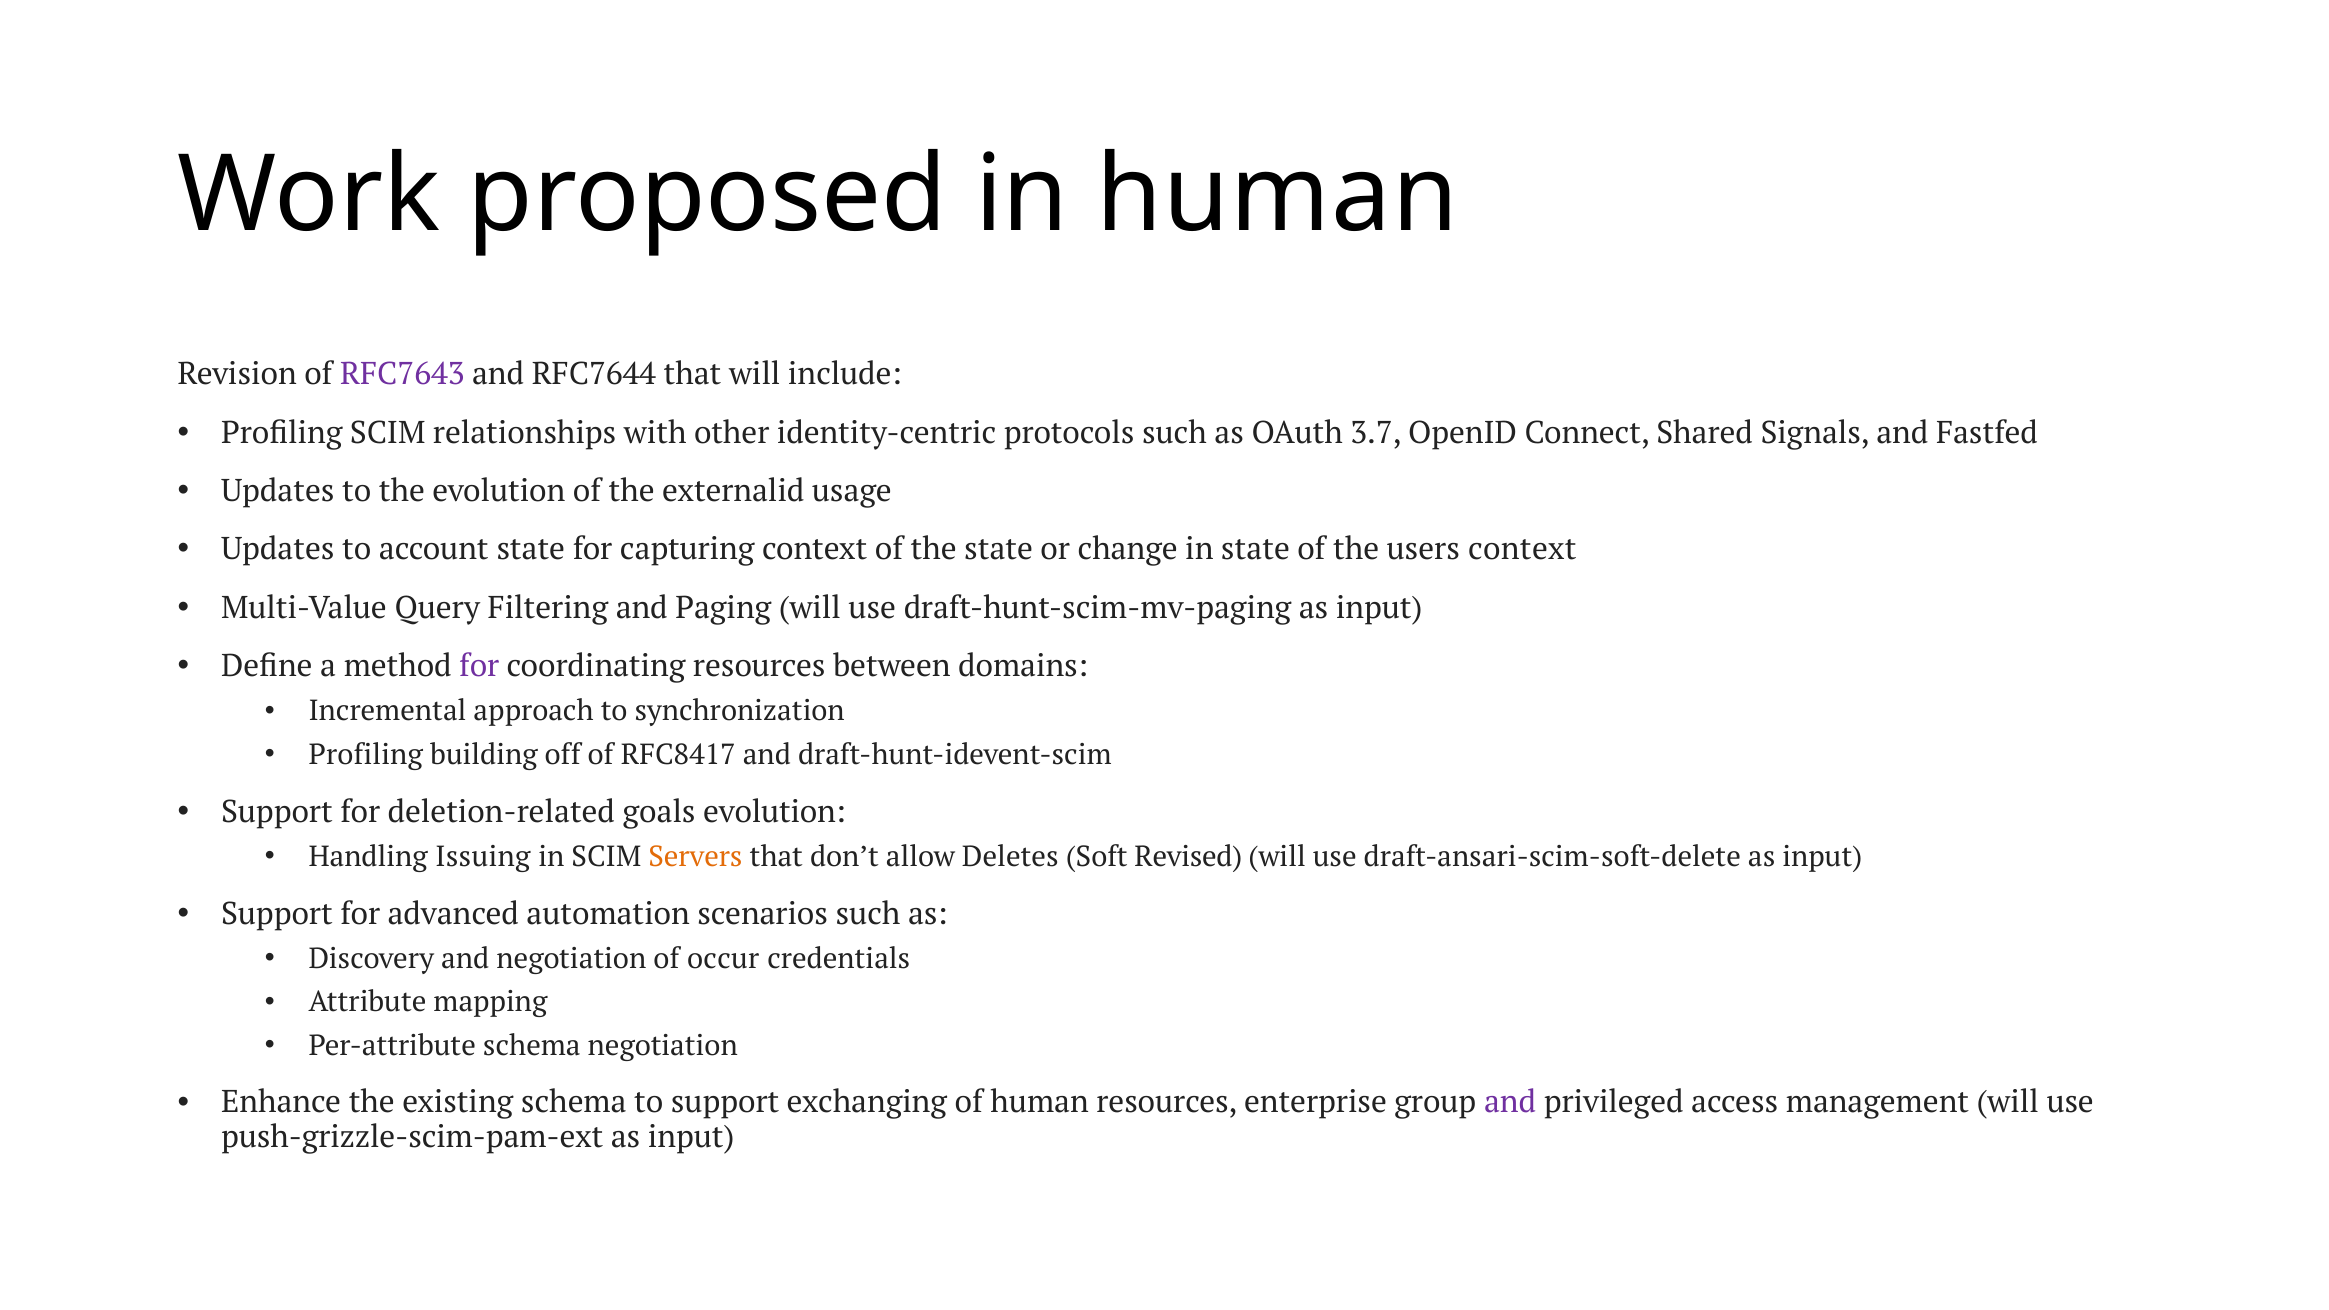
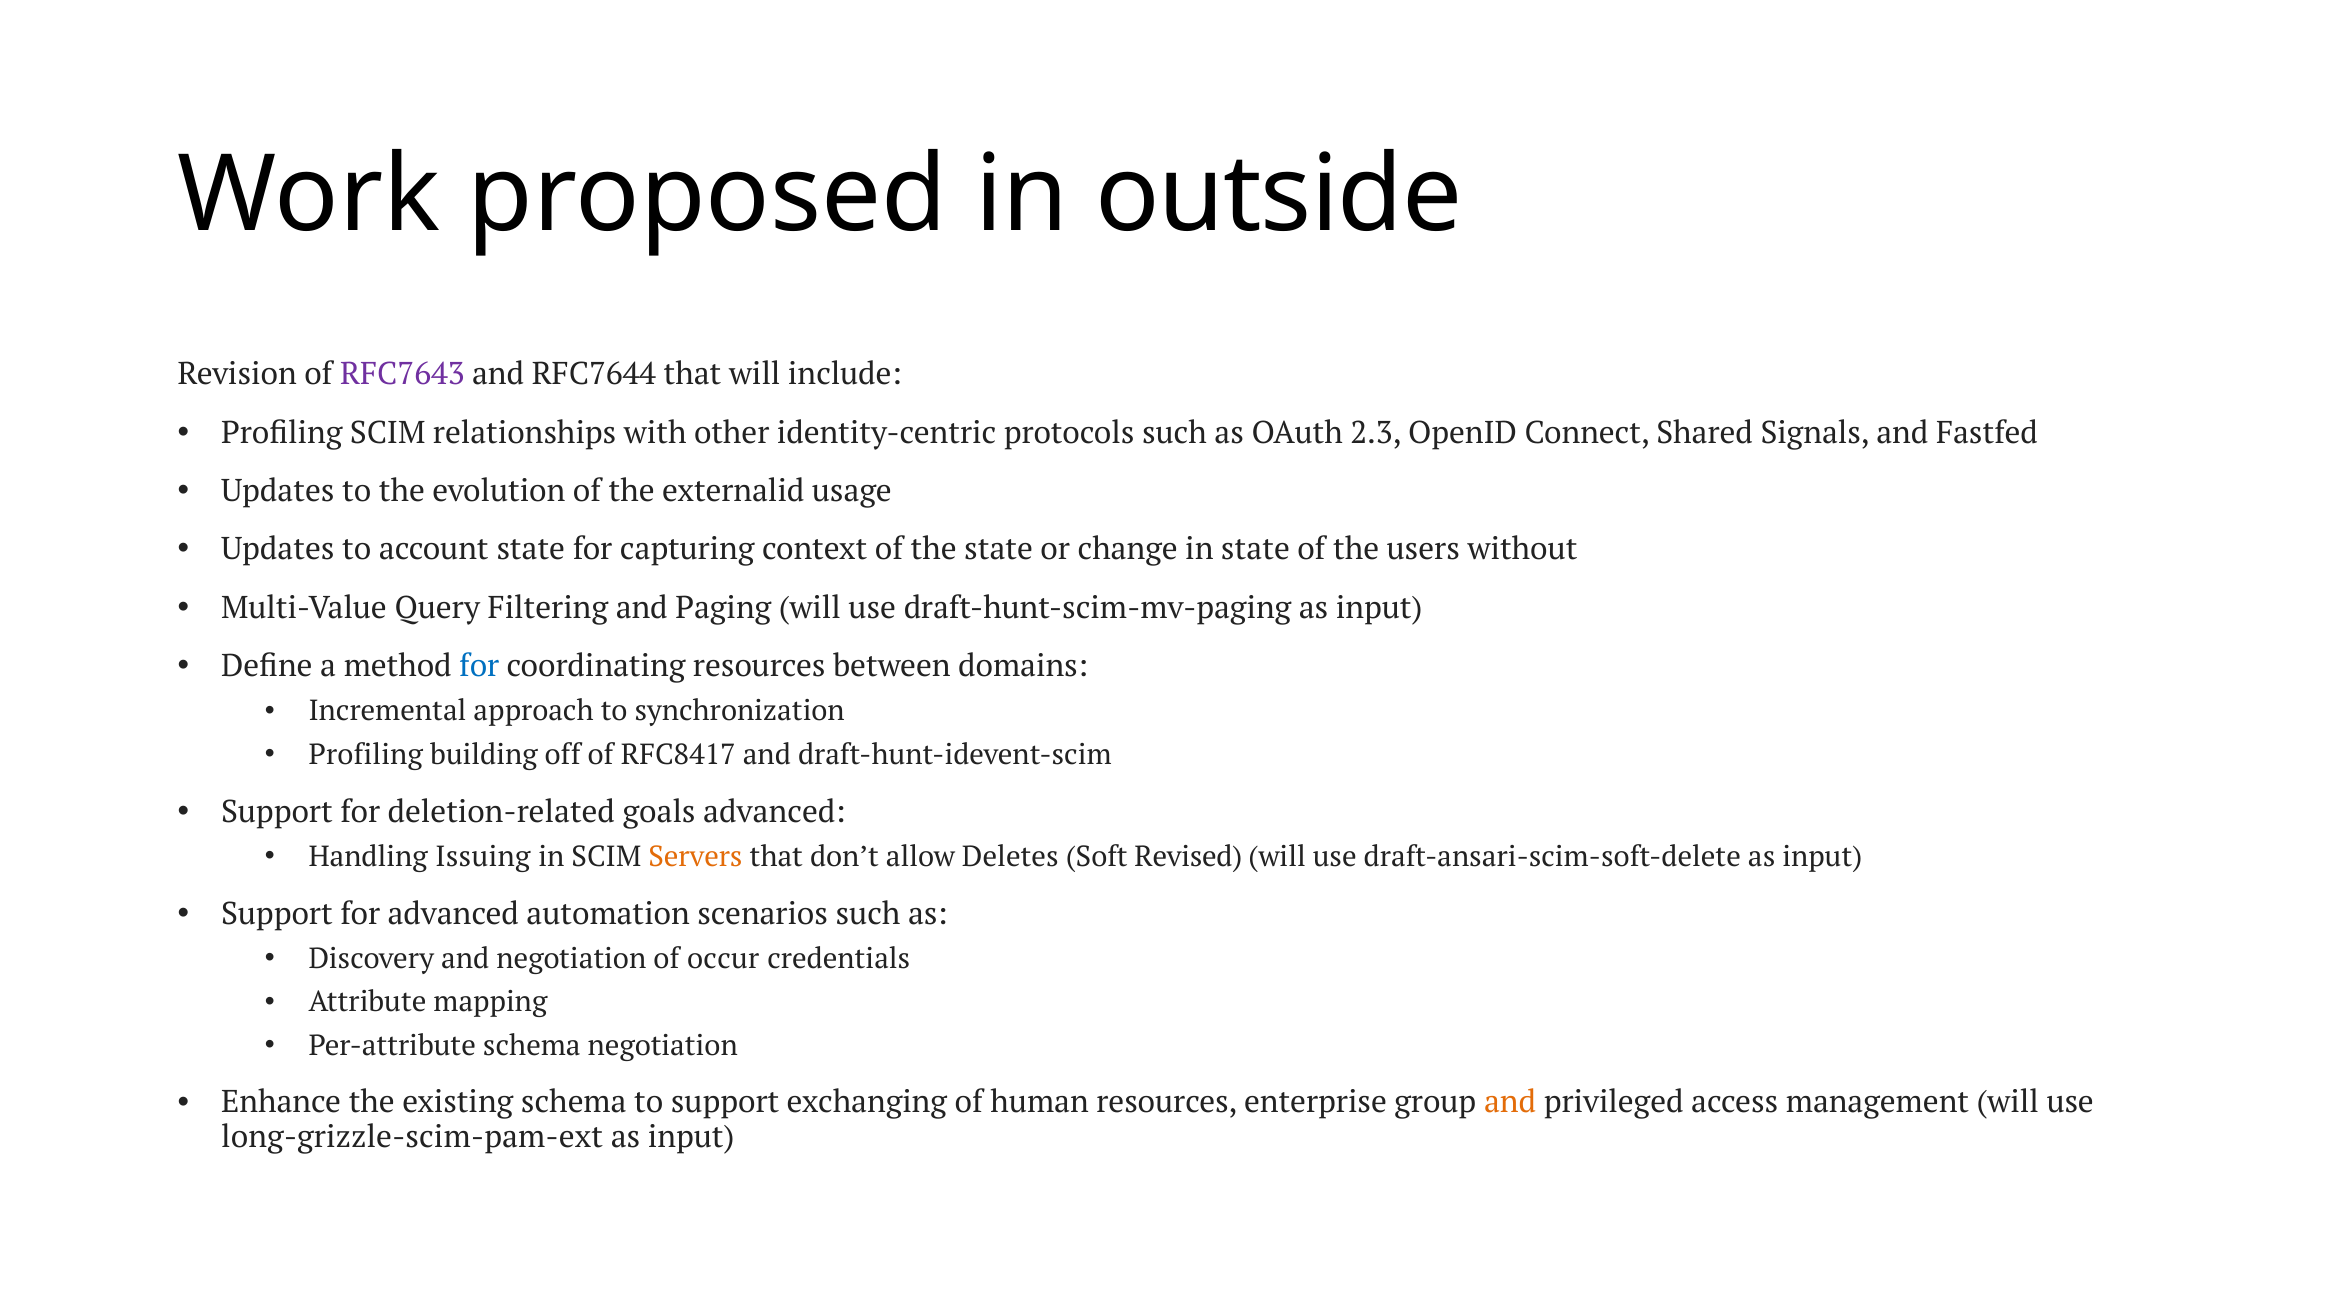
in human: human -> outside (1279, 196)
3.7: 3.7 -> 2.3 (1376, 433)
users context: context -> without (1523, 550)
for colour: purple -> blue (479, 666)
goals evolution: evolution -> advanced (774, 812)
and colour: purple -> orange (1510, 1103)
push-grizzle-scim-pam-ext: push-grizzle-scim-pam-ext -> long-grizzle-scim-pam-ext (412, 1137)
